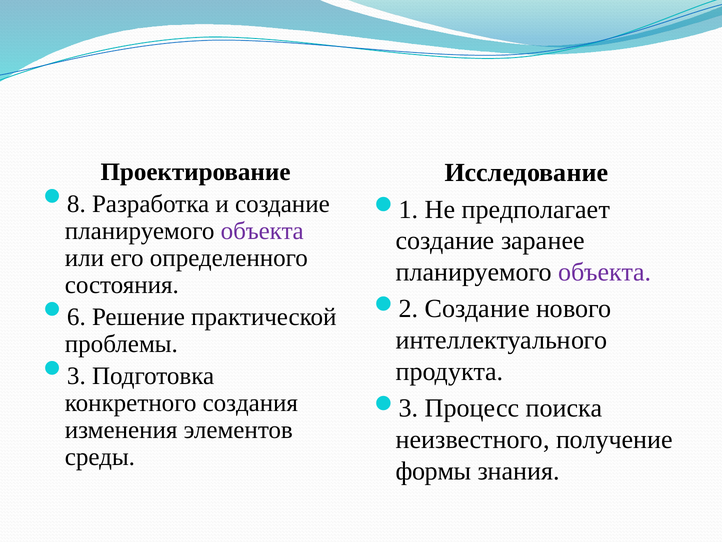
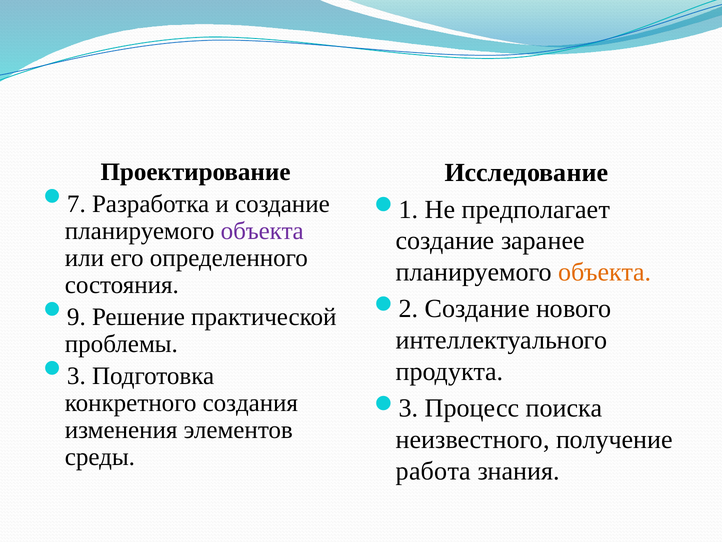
8: 8 -> 7 (76, 204)
объекта colour: purple -> orange (605, 272)
6: 6 -> 9 (76, 317)
формы: формы -> работа (433, 470)
